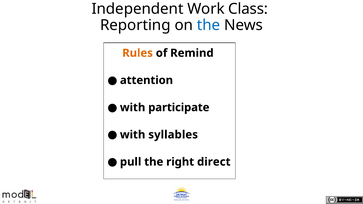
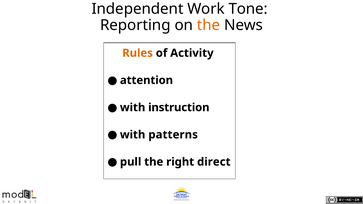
Class: Class -> Tone (248, 9)
the colour: blue -> orange (209, 25)
Remind: Remind -> Activity (192, 53)
participate: participate -> instruction (179, 108)
syllables: syllables -> patterns (173, 135)
